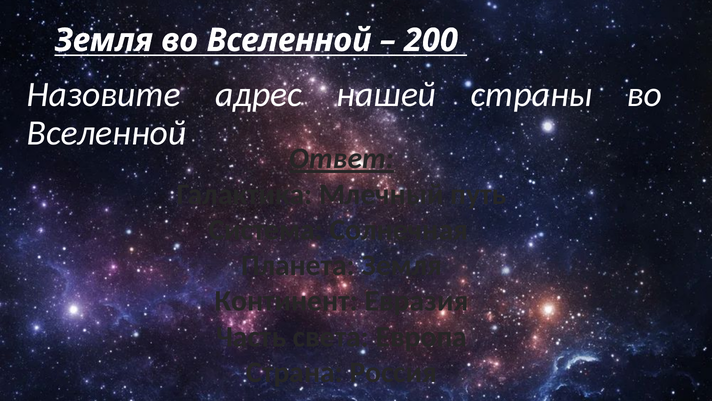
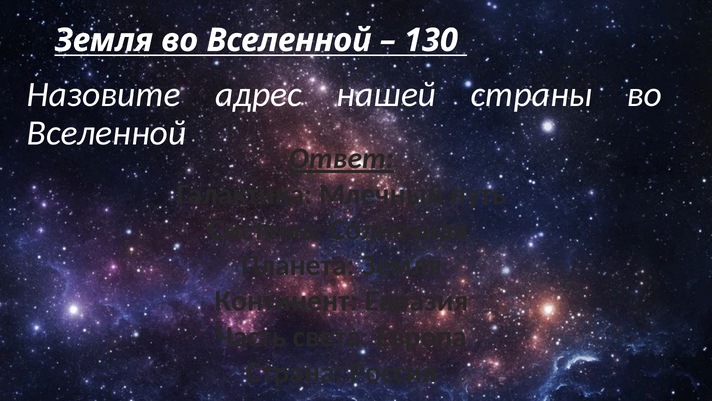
200: 200 -> 130 (431, 40)
